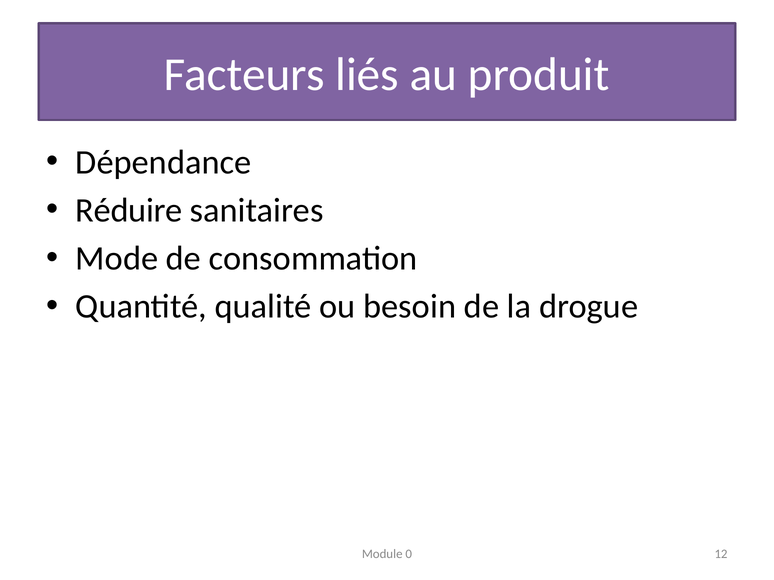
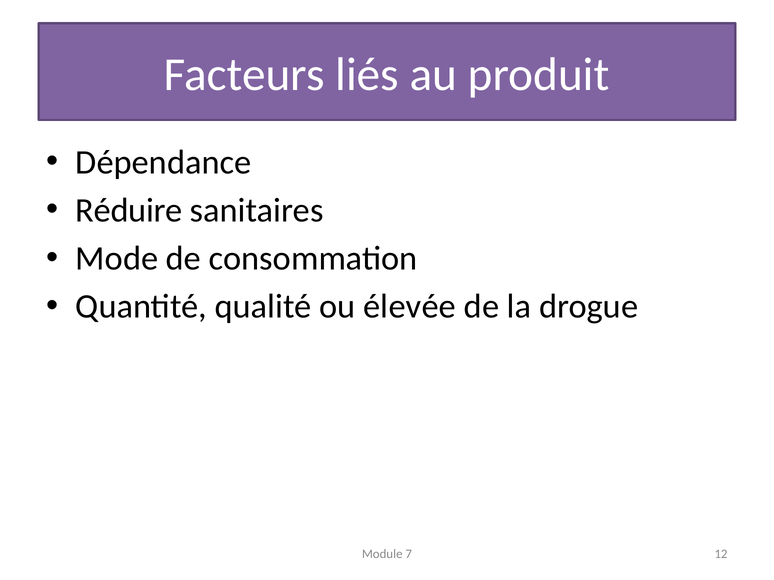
besoin: besoin -> élevée (410, 307)
0: 0 -> 7 (409, 554)
